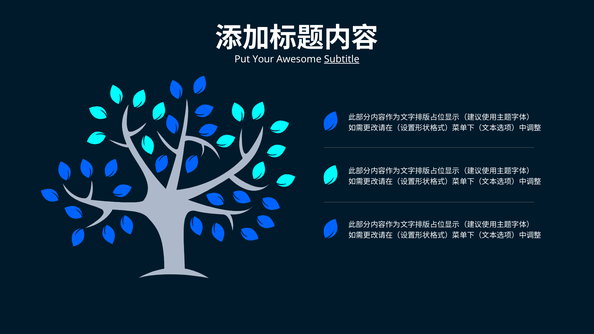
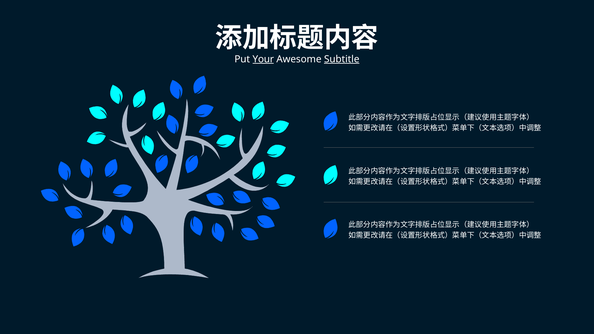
Your underline: none -> present (263, 59)
